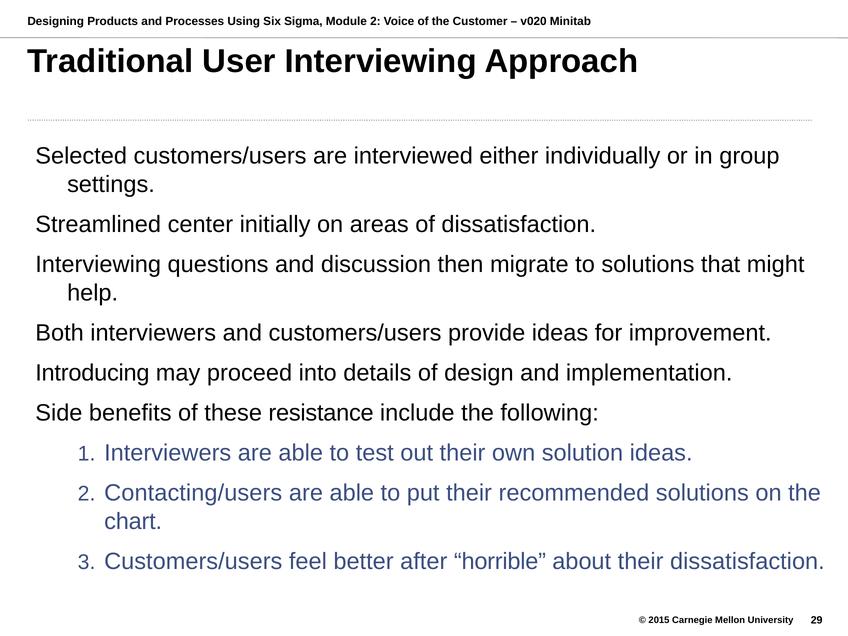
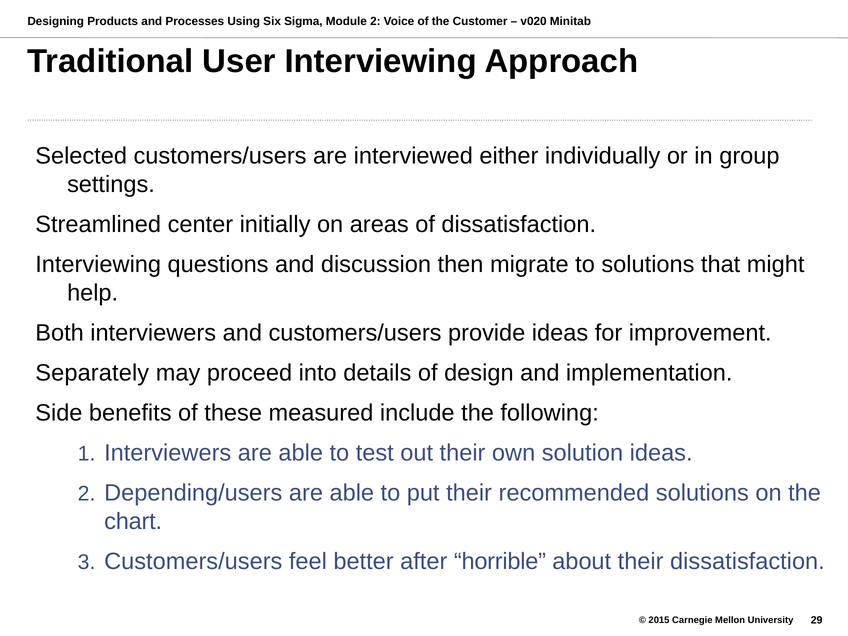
Introducing: Introducing -> Separately (92, 373)
resistance: resistance -> measured (321, 413)
Contacting/users: Contacting/users -> Depending/users (193, 493)
